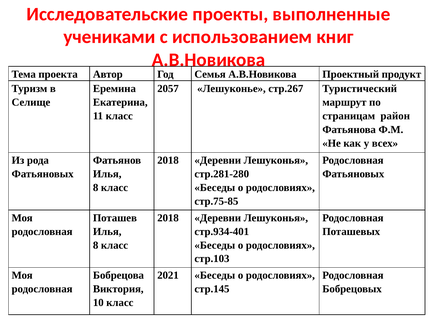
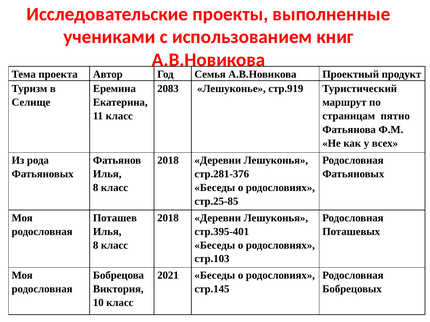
2057: 2057 -> 2083 (168, 89)
стр.267: стр.267 -> стр.919 (286, 89)
район: район -> пятно (395, 116)
стр.281-280: стр.281-280 -> стр.281-376 (222, 174)
стр.75-85: стр.75-85 -> стр.25-85 (216, 202)
стр.934-401: стр.934-401 -> стр.395-401 (222, 232)
